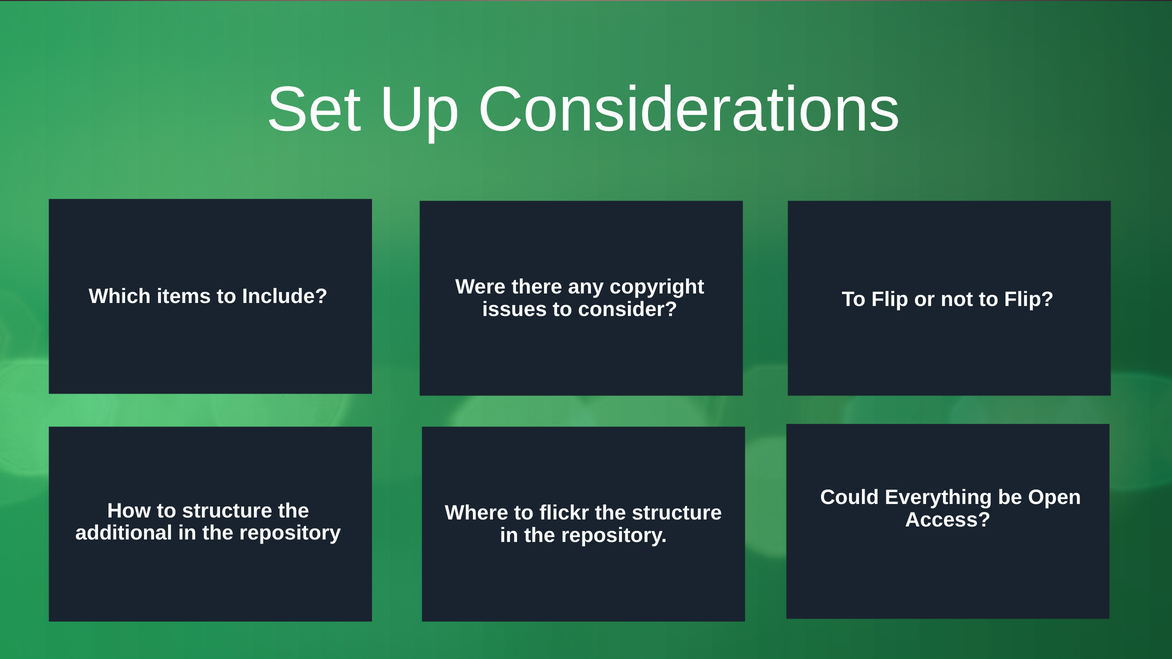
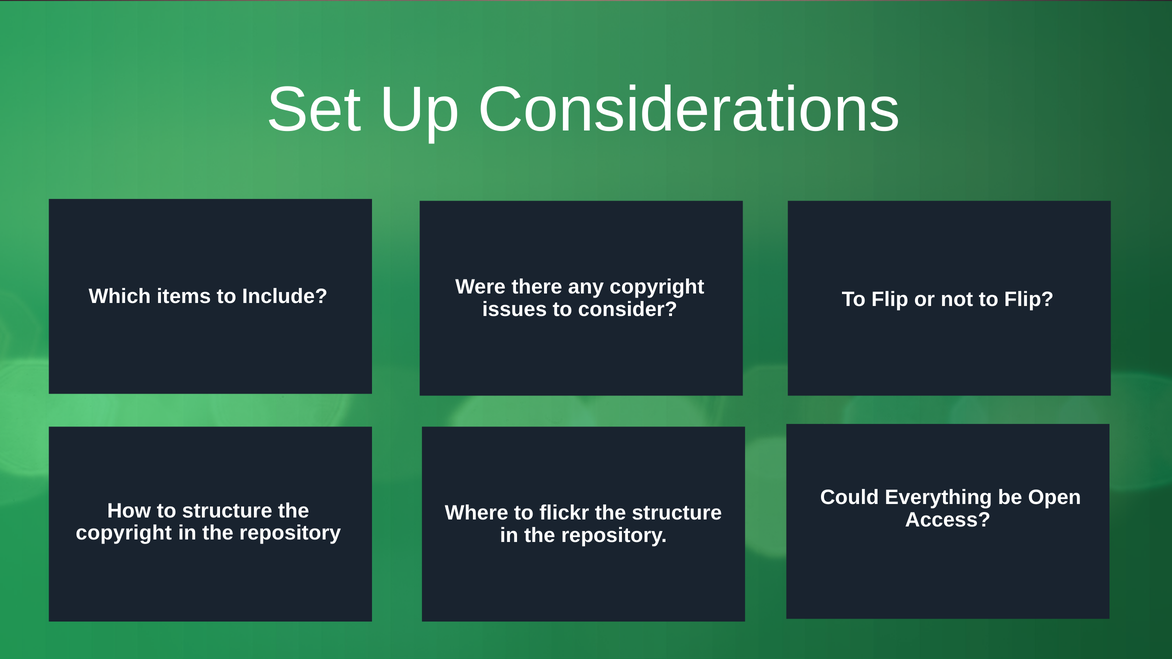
additional: additional -> copyright (124, 533)
